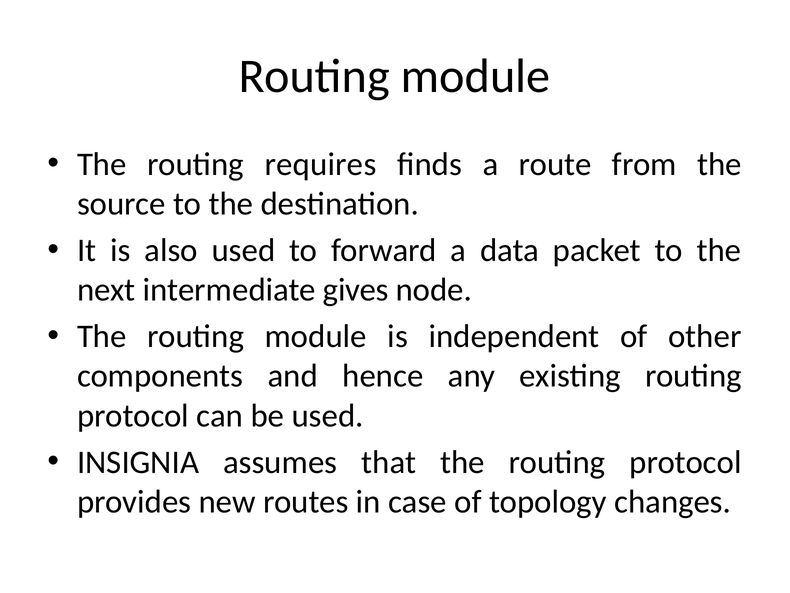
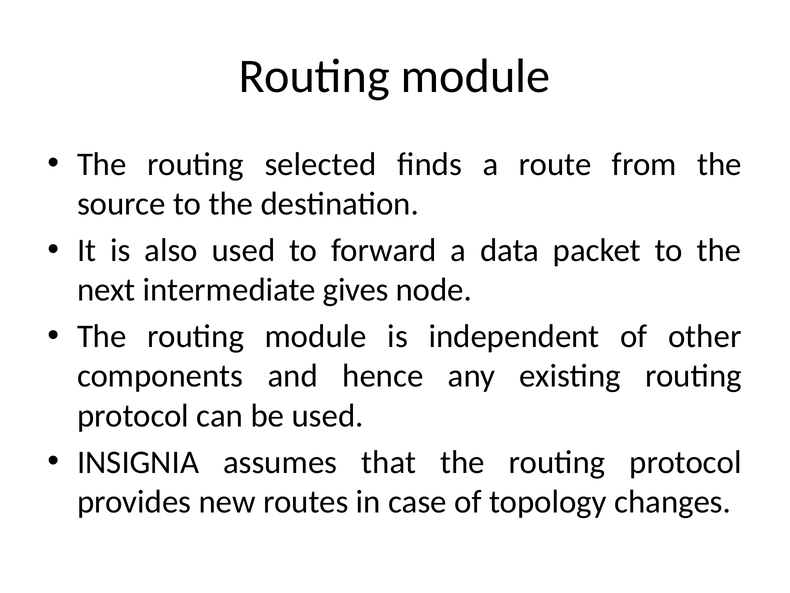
requires: requires -> selected (321, 164)
